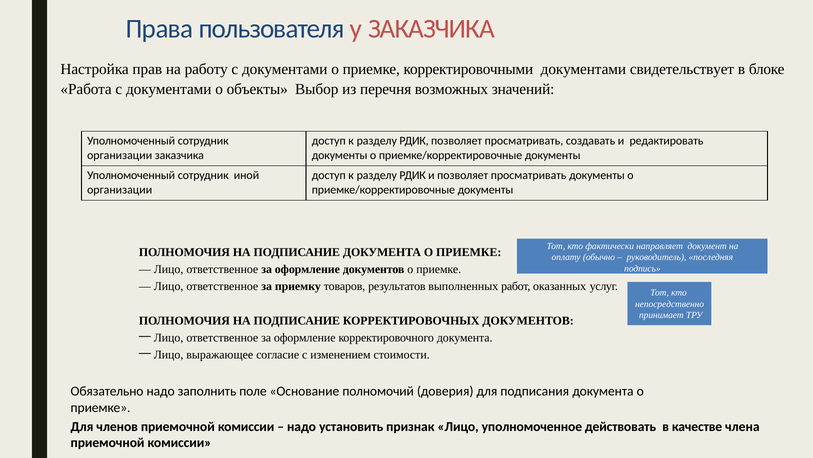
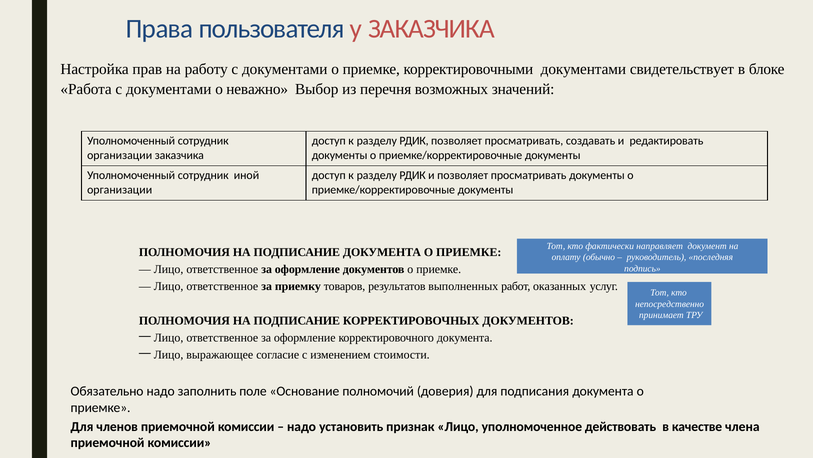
объекты: объекты -> неважно (257, 89)
